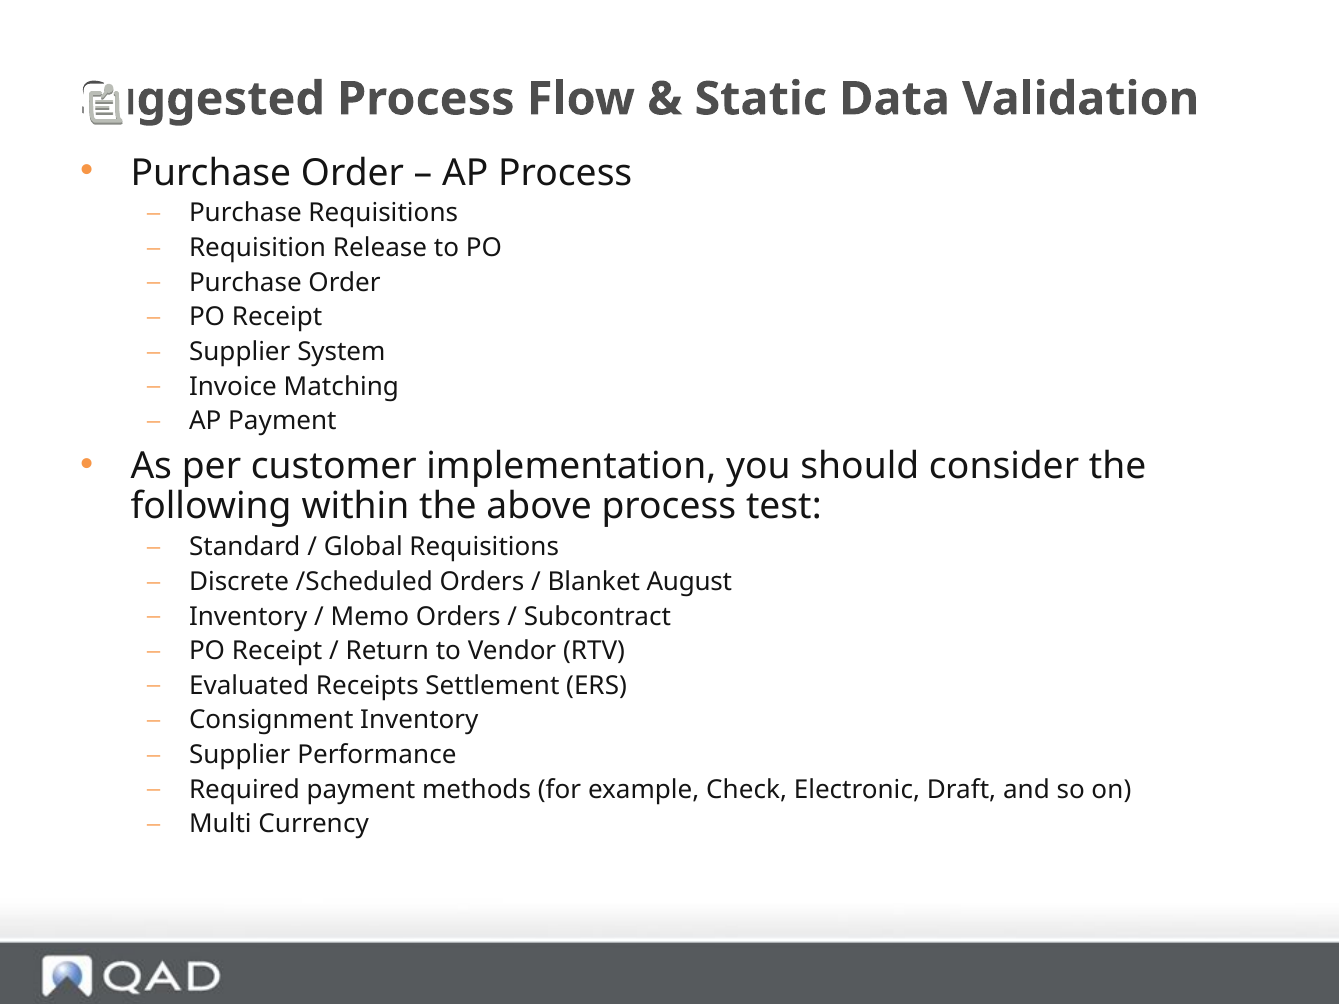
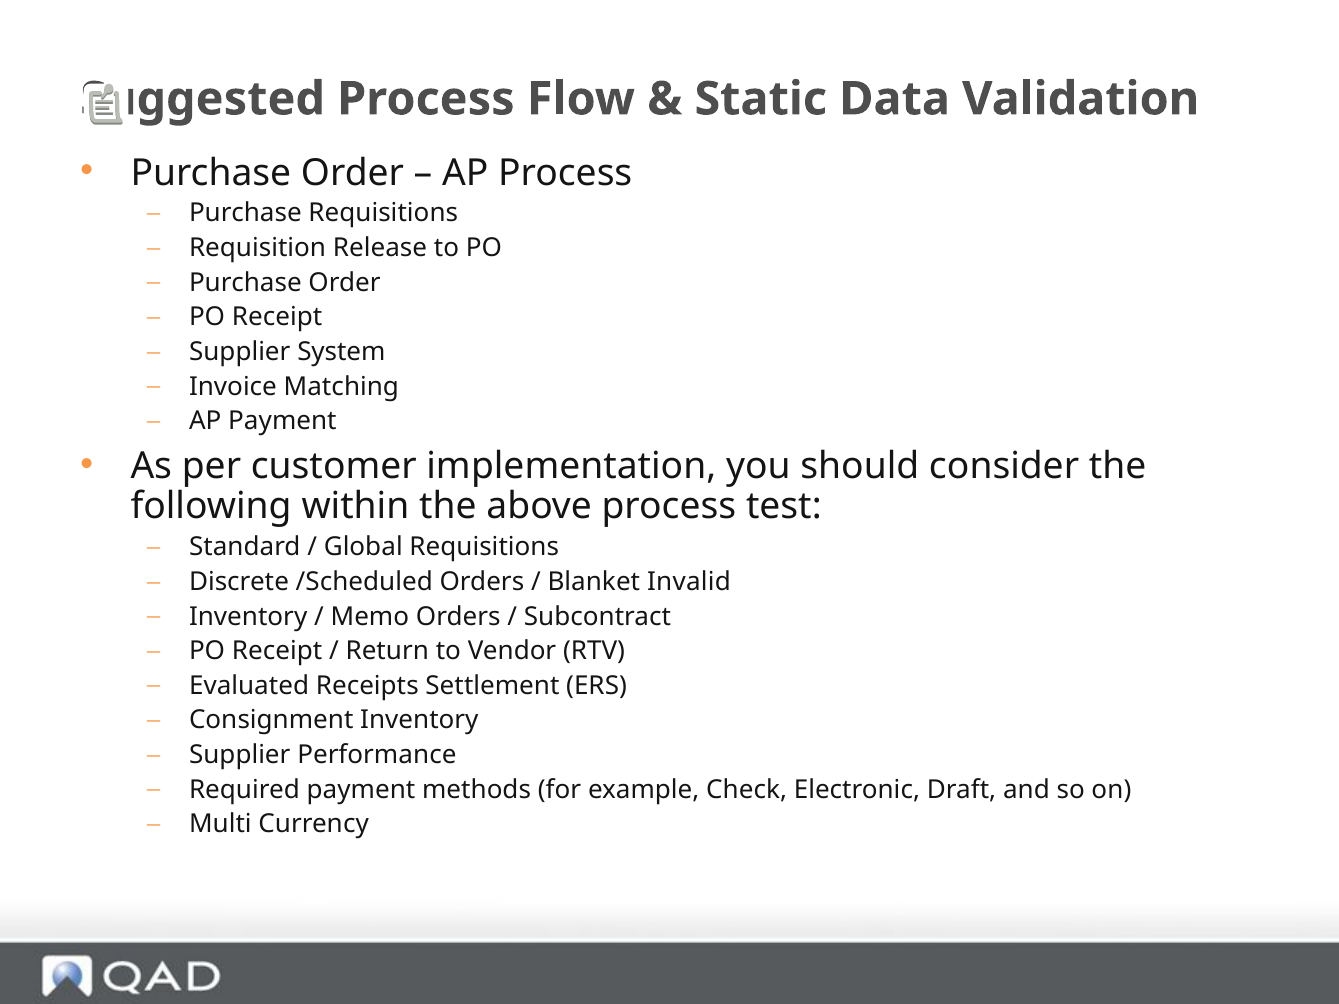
August: August -> Invalid (689, 582)
